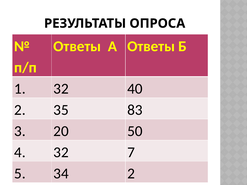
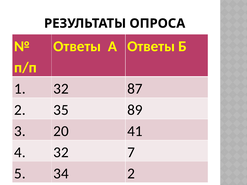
40: 40 -> 87 (135, 89)
83: 83 -> 89 (135, 110)
50: 50 -> 41 (135, 131)
